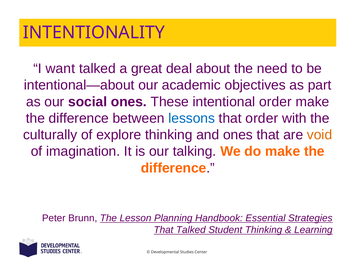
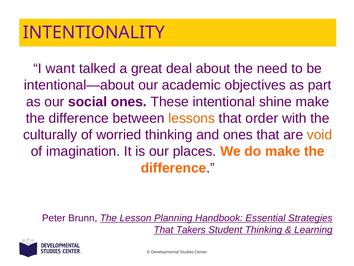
intentional order: order -> shine (275, 102)
lessons colour: blue -> orange (192, 118)
explore: explore -> worried (119, 135)
talking: talking -> places (195, 151)
That Talked: Talked -> Takers (191, 230)
